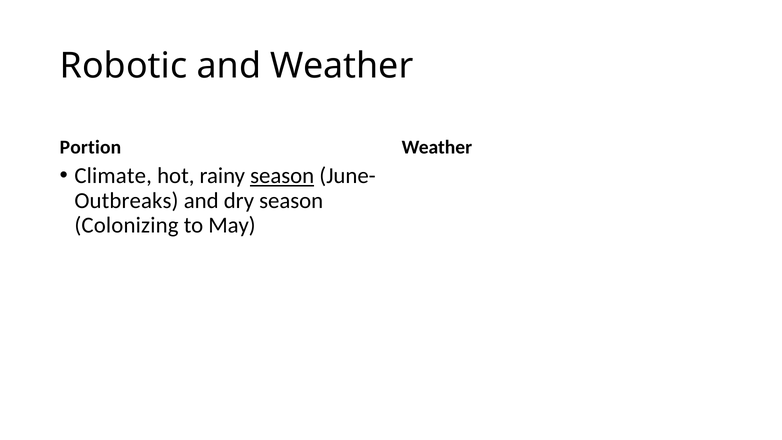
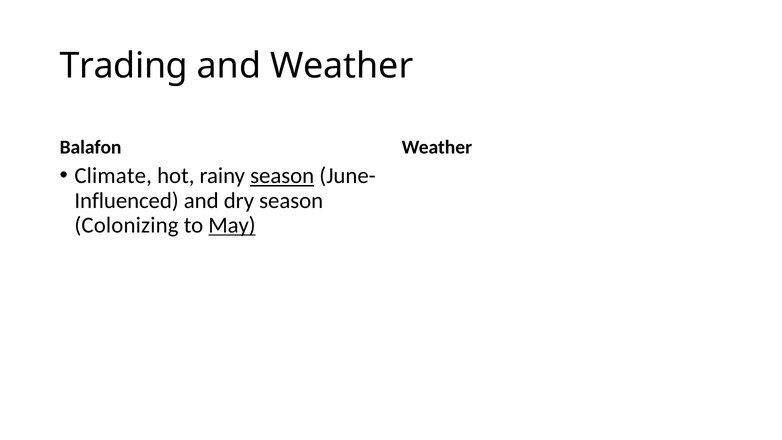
Robotic: Robotic -> Trading (124, 66)
Portion: Portion -> Balafon (91, 147)
Outbreaks: Outbreaks -> Influenced (127, 200)
May underline: none -> present (232, 225)
